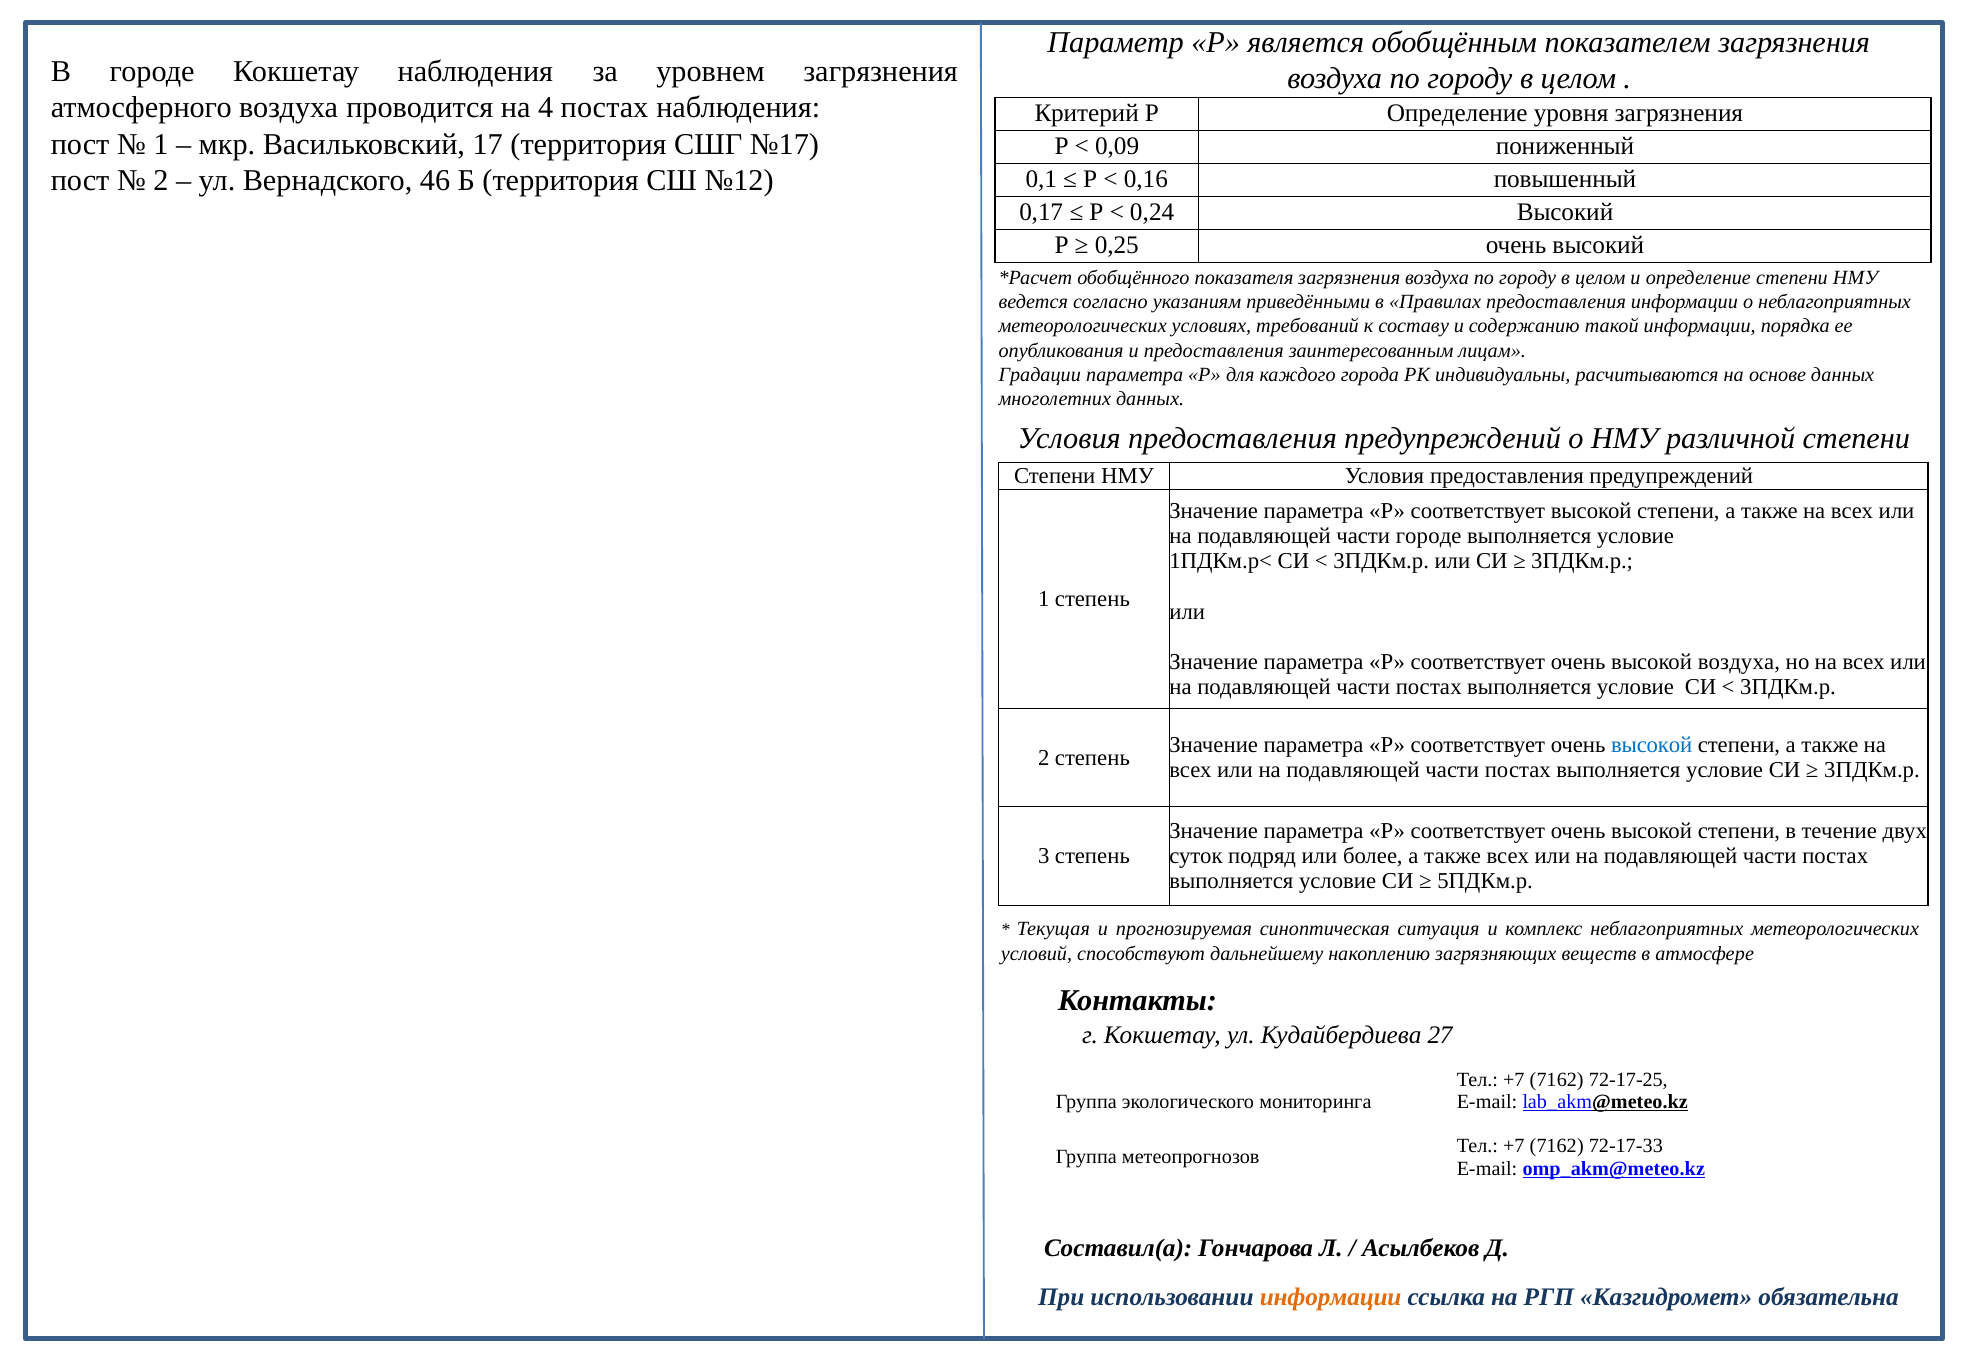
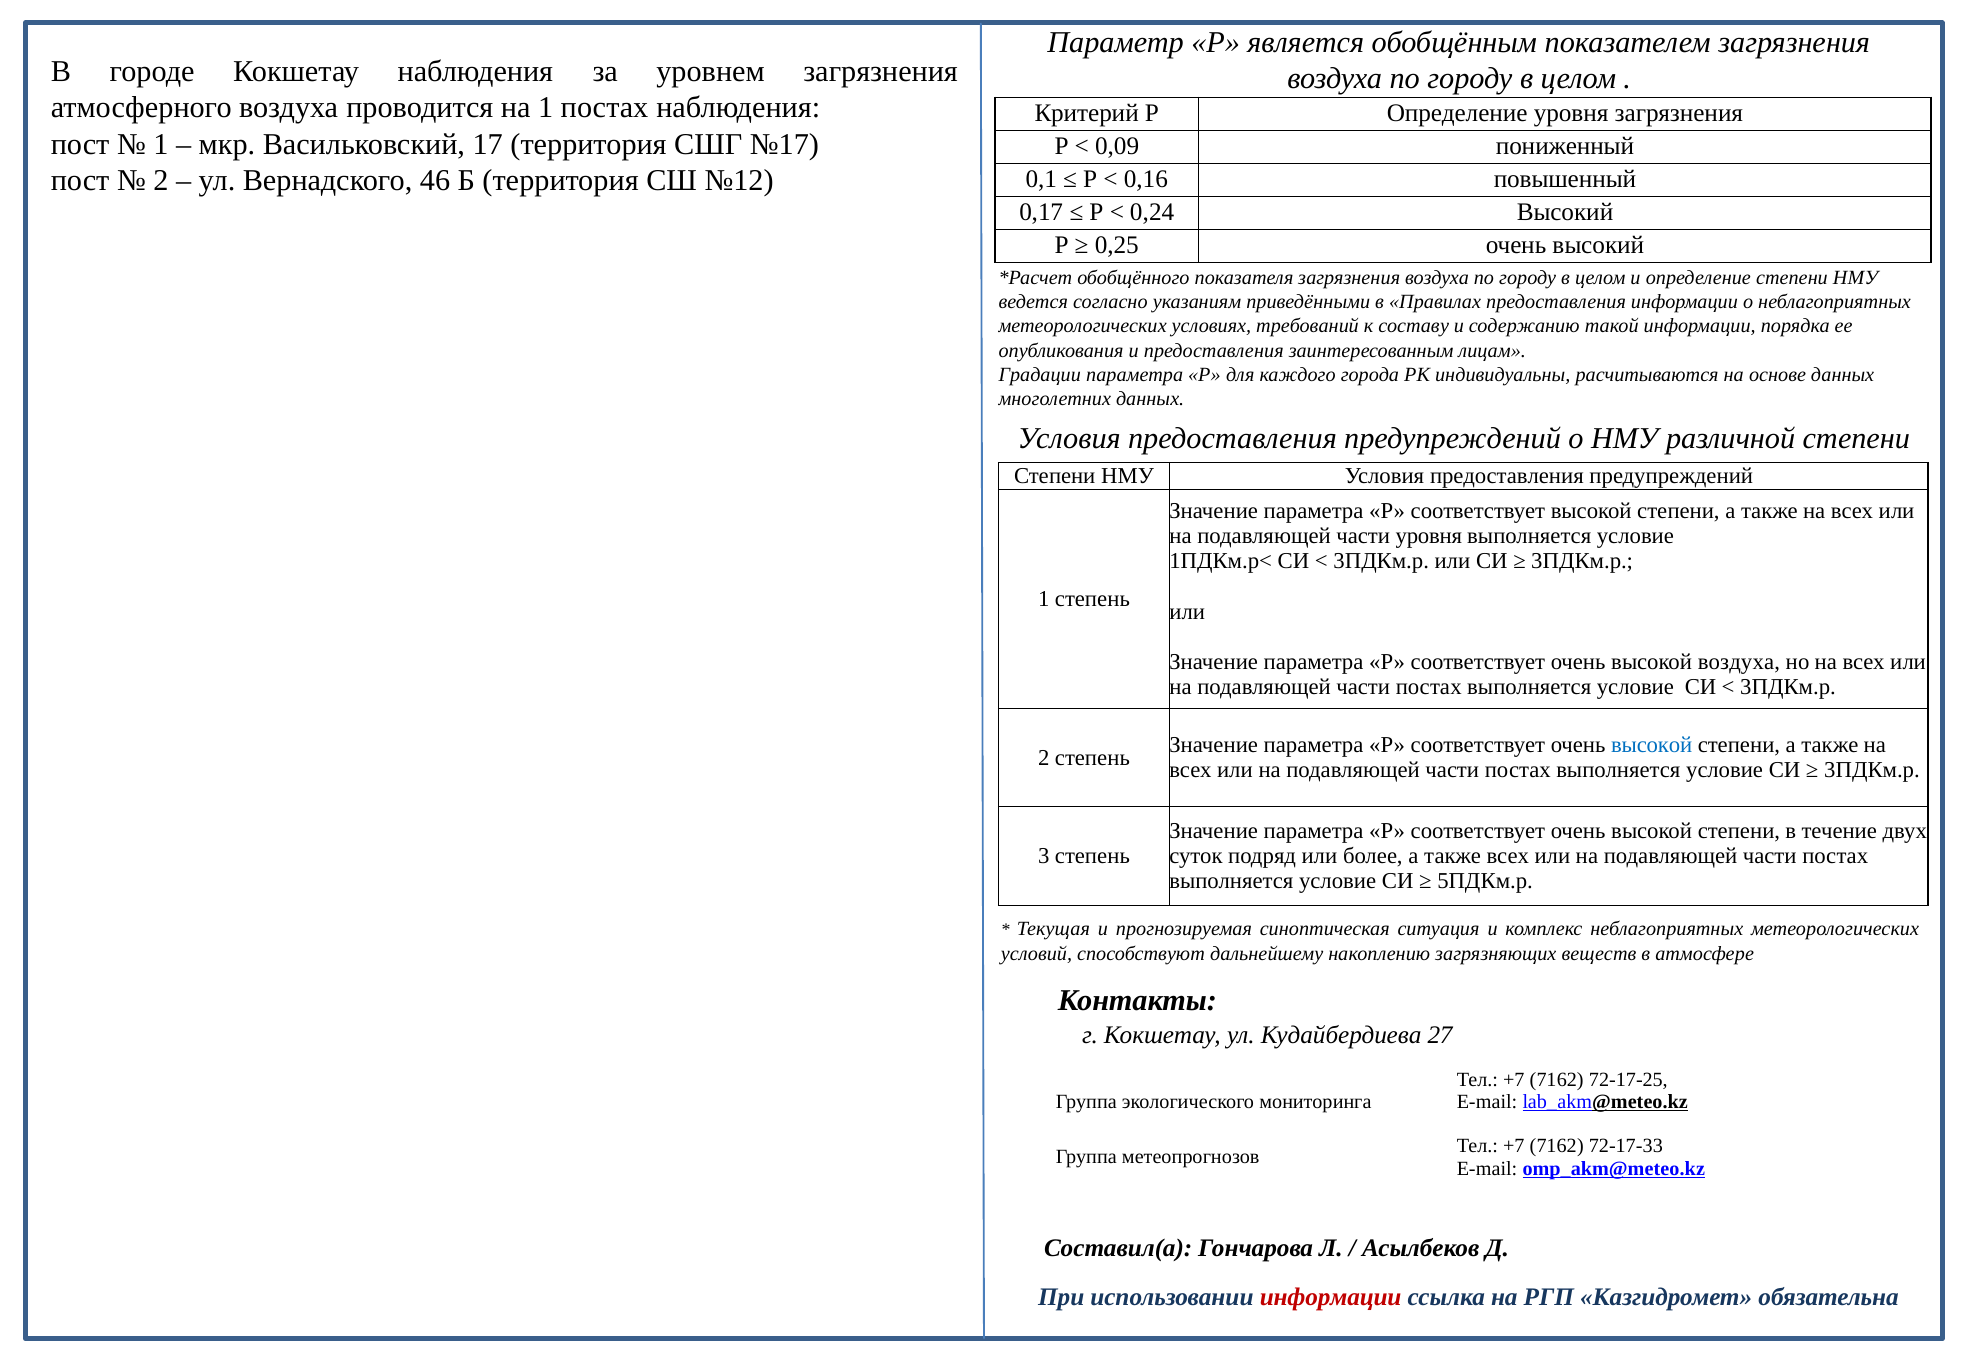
на 4: 4 -> 1 (546, 108)
части городе: городе -> уровня (1429, 536)
информации colour: orange -> red (1331, 1297)
